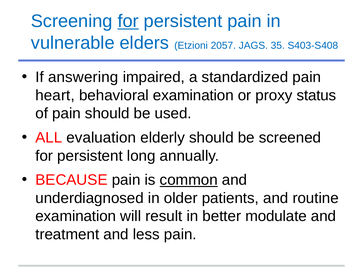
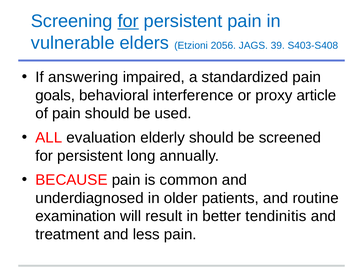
2057: 2057 -> 2056 (223, 46)
35: 35 -> 39 (278, 46)
heart: heart -> goals (55, 95)
behavioral examination: examination -> interference (193, 95)
status: status -> article (316, 95)
common underline: present -> none (189, 180)
modulate: modulate -> tendinitis (276, 216)
